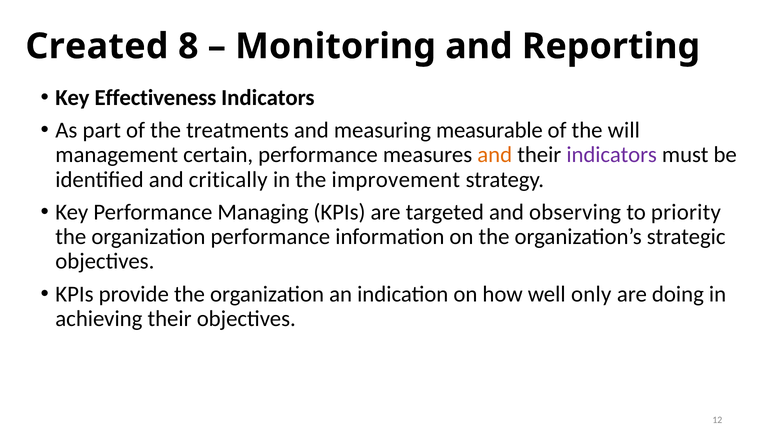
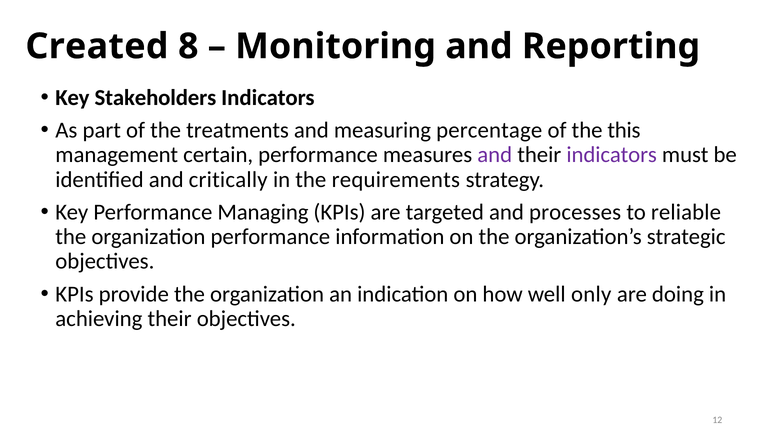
Effectiveness: Effectiveness -> Stakeholders (155, 98)
measurable: measurable -> percentage (489, 130)
will: will -> this (624, 130)
and colour: orange -> purple (495, 155)
improvement: improvement -> requirements (396, 179)
observing: observing -> processes (575, 212)
priority: priority -> reliable (686, 212)
